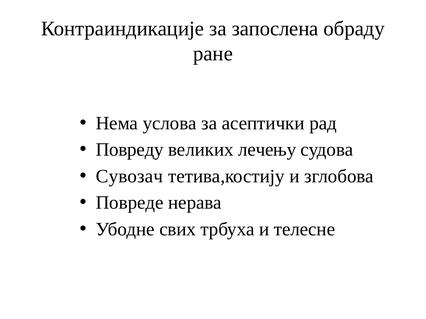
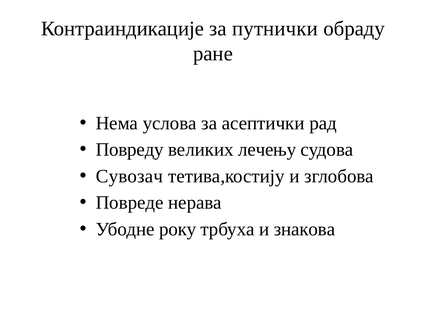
запослена: запослена -> путнички (275, 29)
свих: свих -> року (178, 230)
телесне: телесне -> знакова (305, 230)
